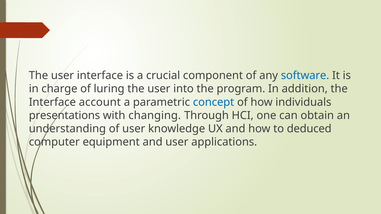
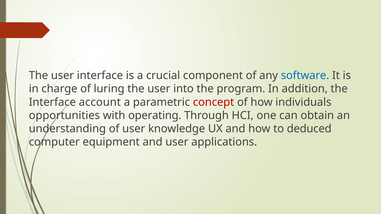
concept colour: blue -> red (214, 102)
presentations: presentations -> opportunities (64, 116)
changing: changing -> operating (155, 116)
